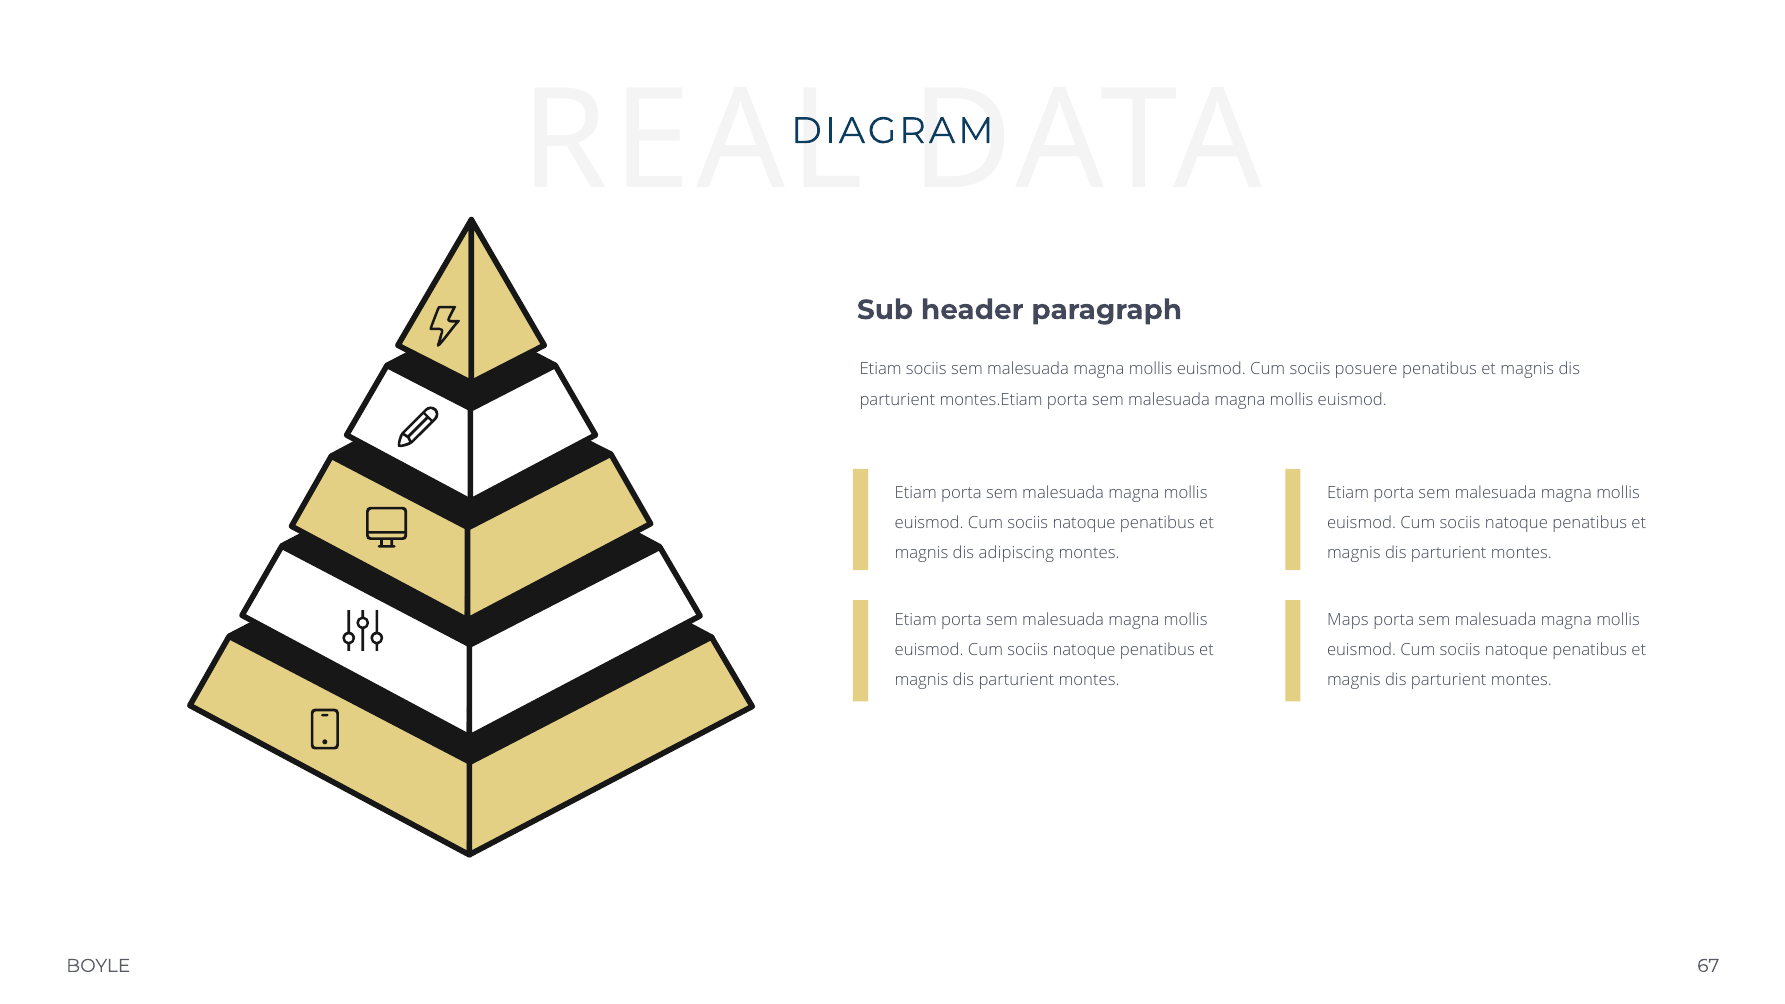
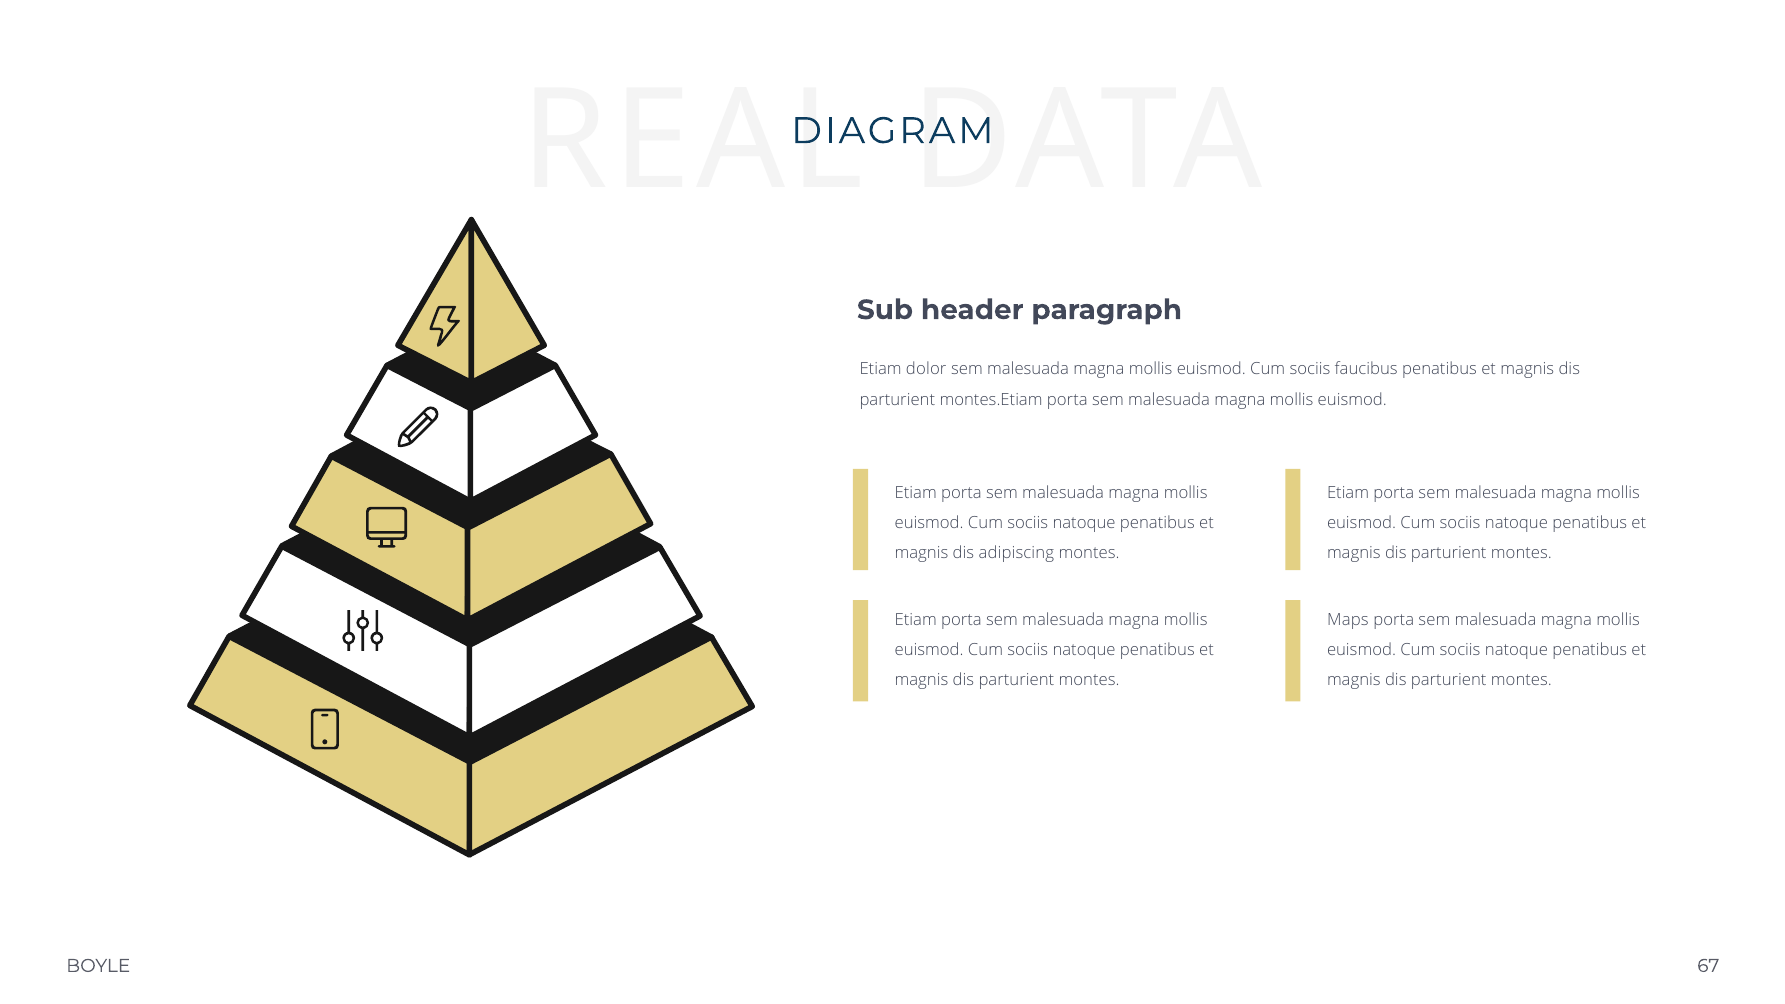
Etiam sociis: sociis -> dolor (926, 369)
posuere: posuere -> faucibus (1366, 369)
